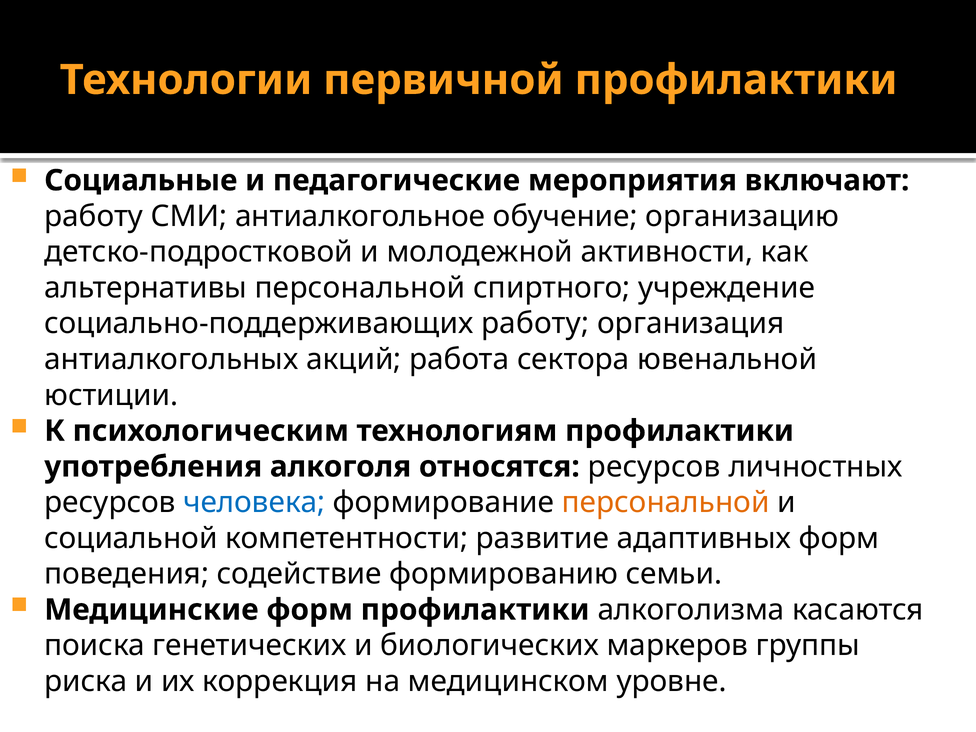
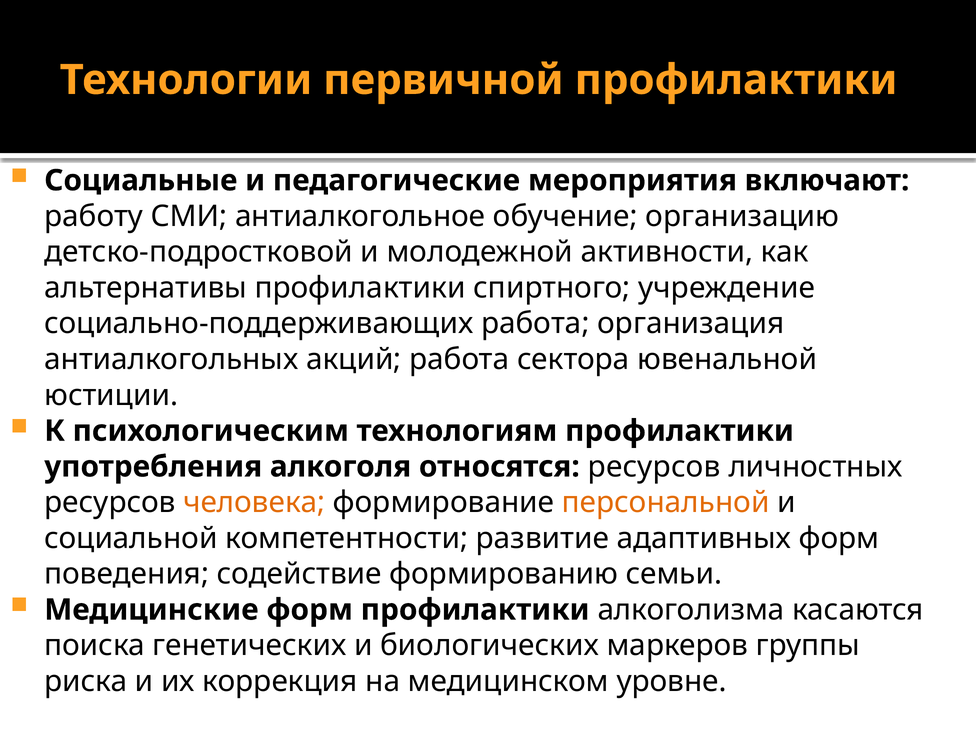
альтернативы персональной: персональной -> профилактики (360, 288)
социально-поддерживающих работу: работу -> работа (535, 324)
человека colour: blue -> orange (254, 502)
